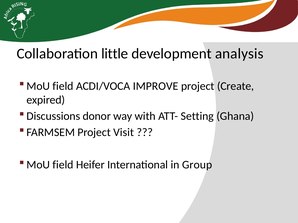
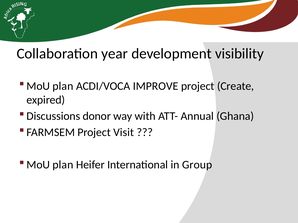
little: little -> year (115, 54)
analysis: analysis -> visibility (239, 54)
field: field -> plan (63, 86)
Setting: Setting -> Annual (197, 116)
field: field -> plan (63, 165)
